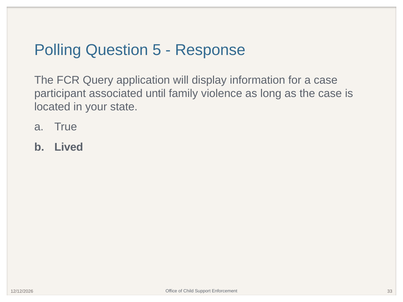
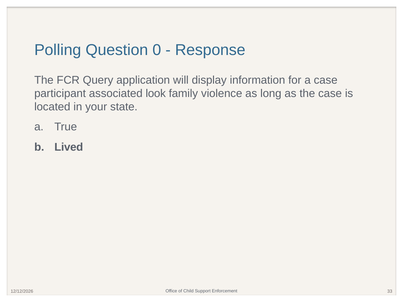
5: 5 -> 0 (157, 50)
until: until -> look (156, 93)
